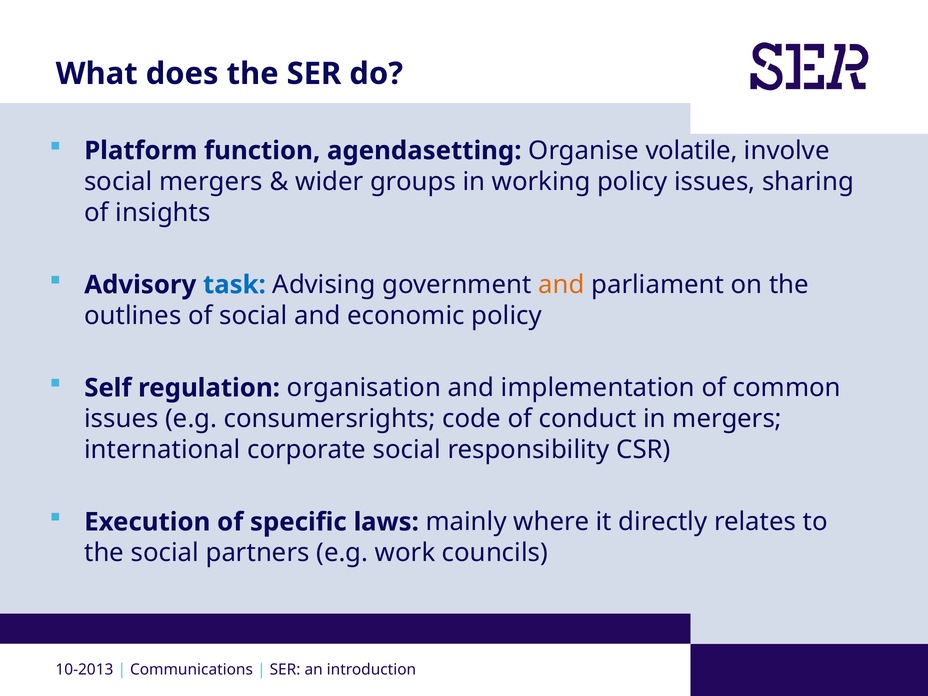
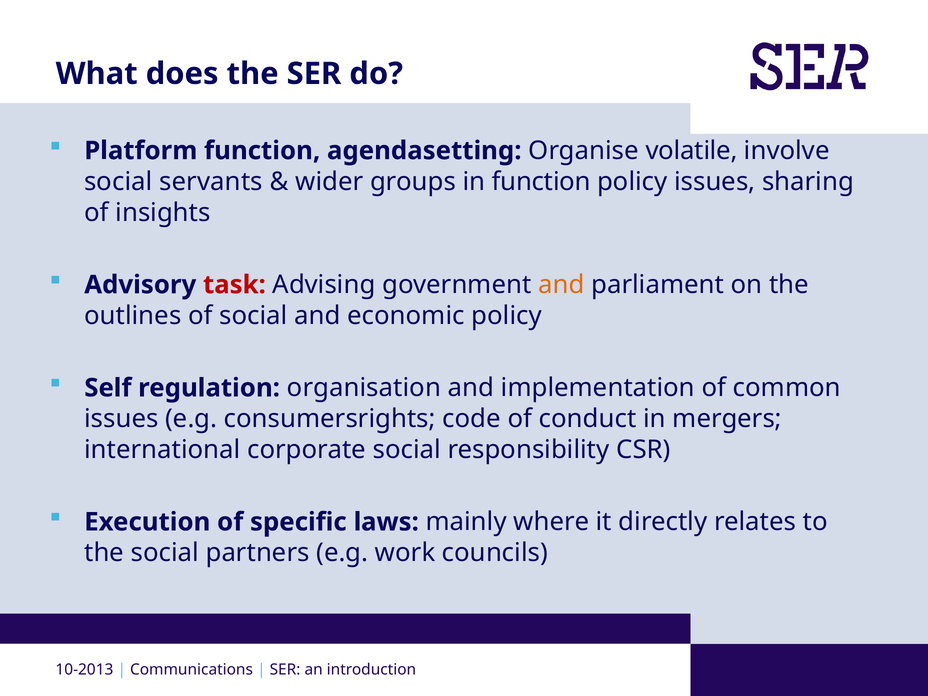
social mergers: mergers -> servants (211, 182)
in working: working -> function (541, 182)
task colour: blue -> red (234, 285)
